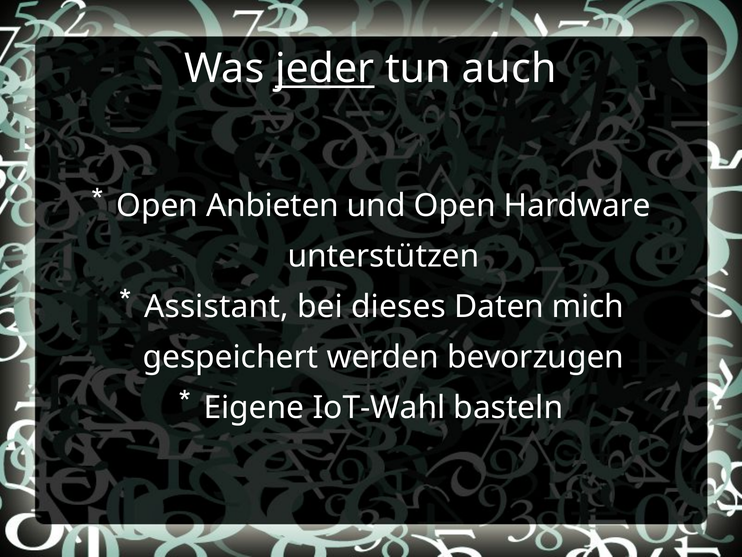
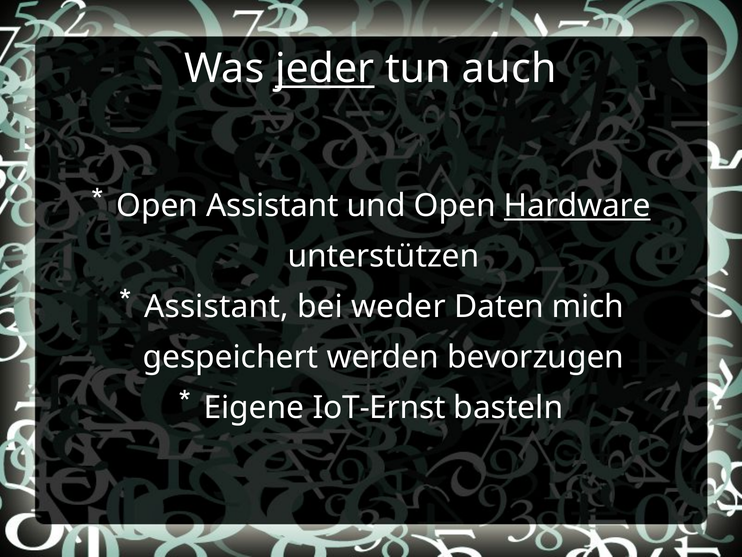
Open Anbieten: Anbieten -> Assistant (273, 206)
Hardware underline: none -> present (577, 206)
dieses: dieses -> weder (398, 307)
IoT-Wahl: IoT-Wahl -> IoT-Ernst (379, 408)
